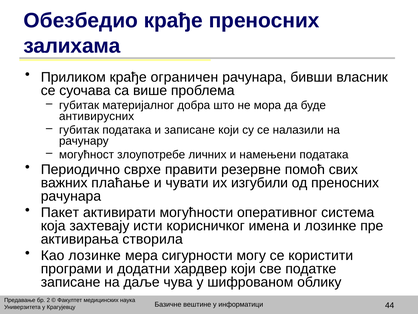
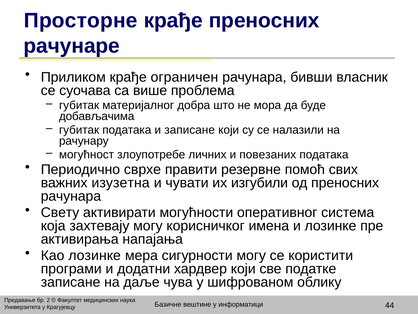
Обезбедио: Обезбедио -> Просторне (81, 21)
залихама: залихама -> рачунаре (72, 46)
антивирусних: антивирусних -> добављачима (97, 116)
намењени: намењени -> повезаних (268, 154)
плаћање: плаћање -> изузетна (121, 183)
Пакет: Пакет -> Свету (60, 212)
захтевају исти: исти -> могу (148, 226)
створила: створила -> напајања (153, 239)
